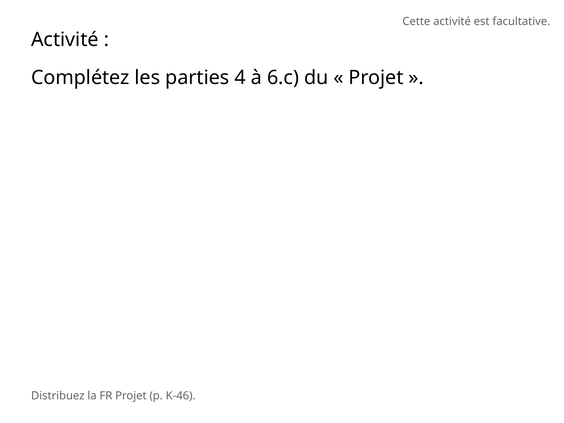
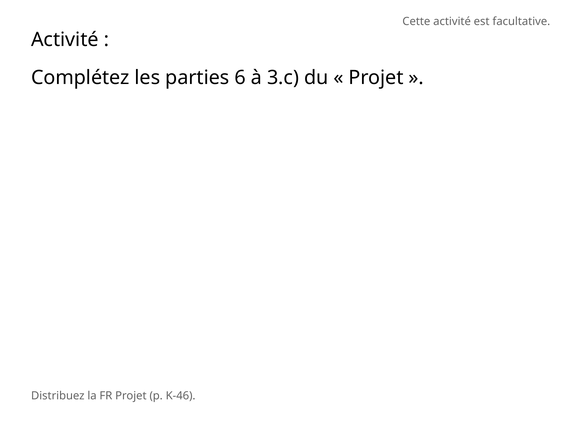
4: 4 -> 6 (240, 78)
6.c: 6.c -> 3.c (283, 78)
